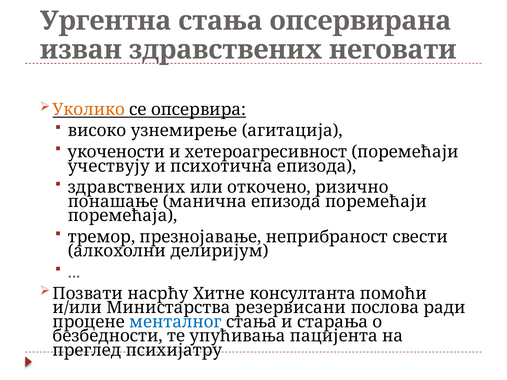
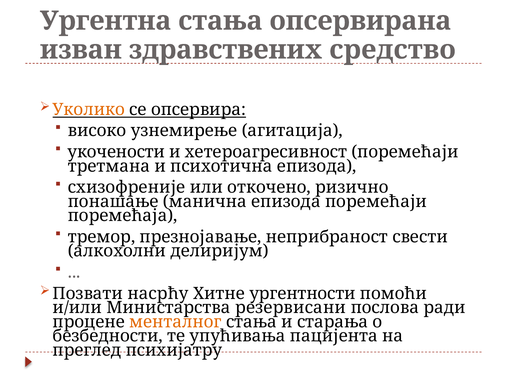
неговати: неговати -> средство (393, 50)
учествују: учествују -> третмана (109, 166)
здравствених: здравствених -> схизофреније (127, 187)
консултанта: консултанта -> ургентности (303, 294)
менталног colour: blue -> orange (175, 322)
